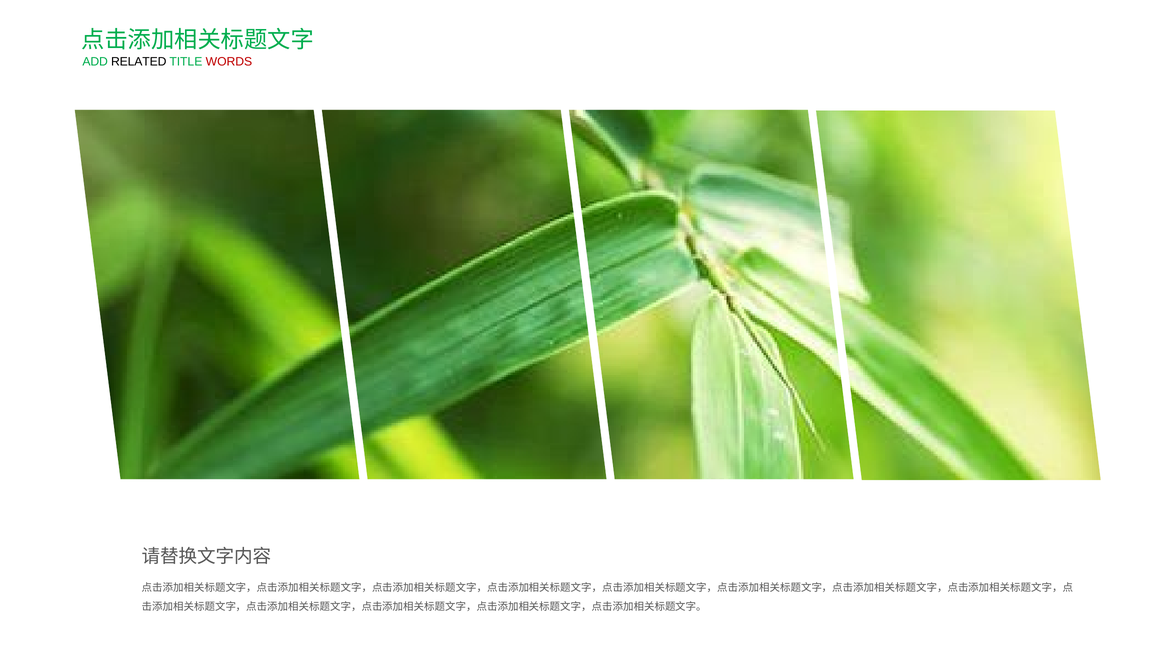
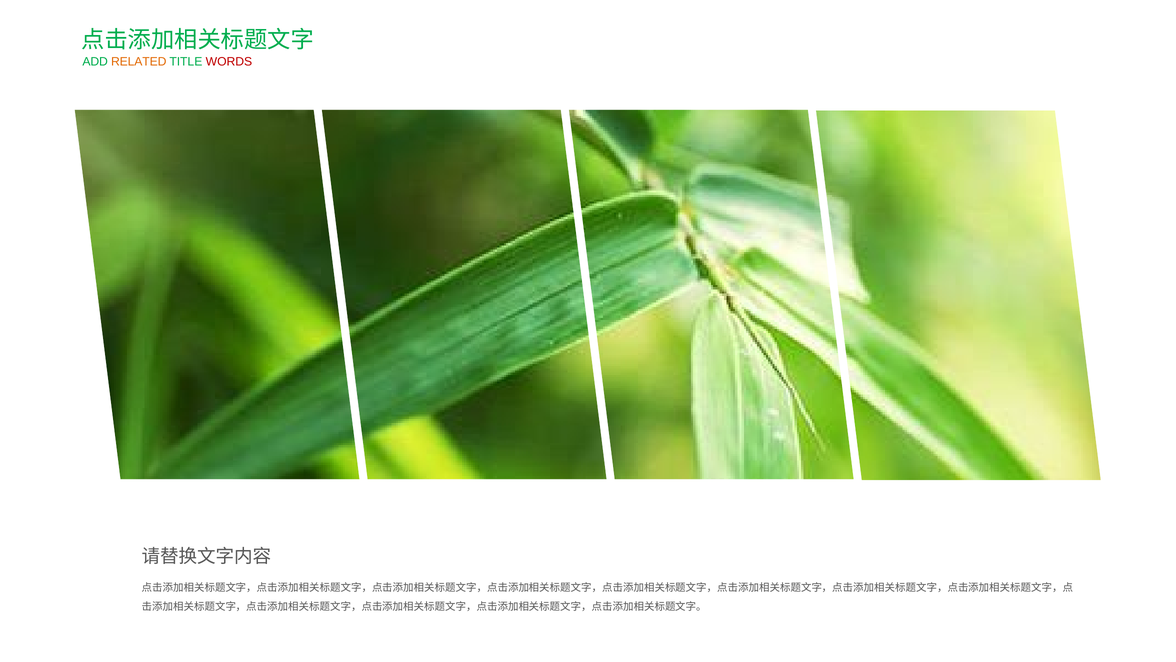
RELATED colour: black -> orange (139, 62)
